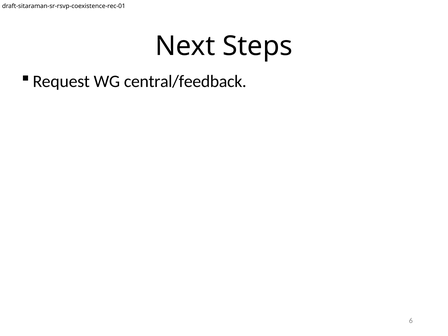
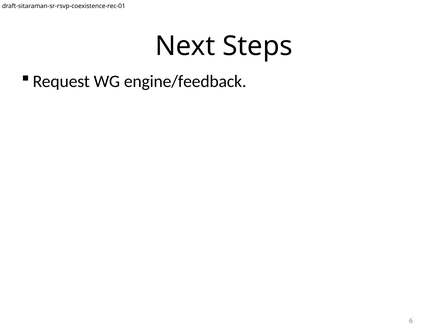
central/feedback: central/feedback -> engine/feedback (185, 81)
